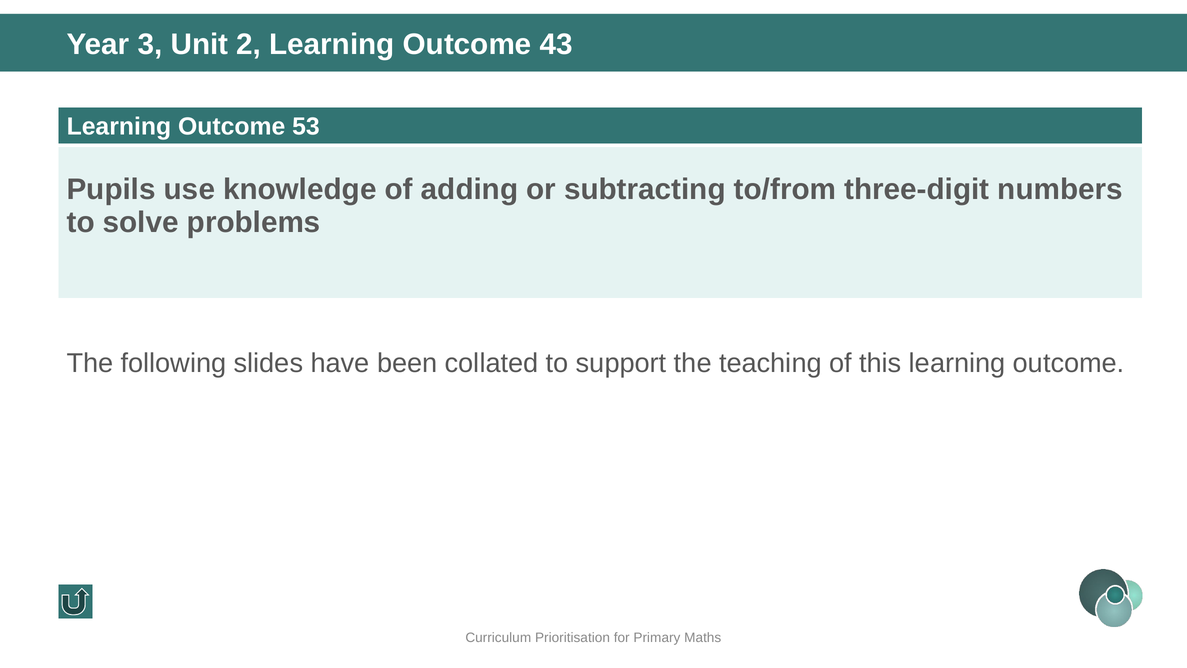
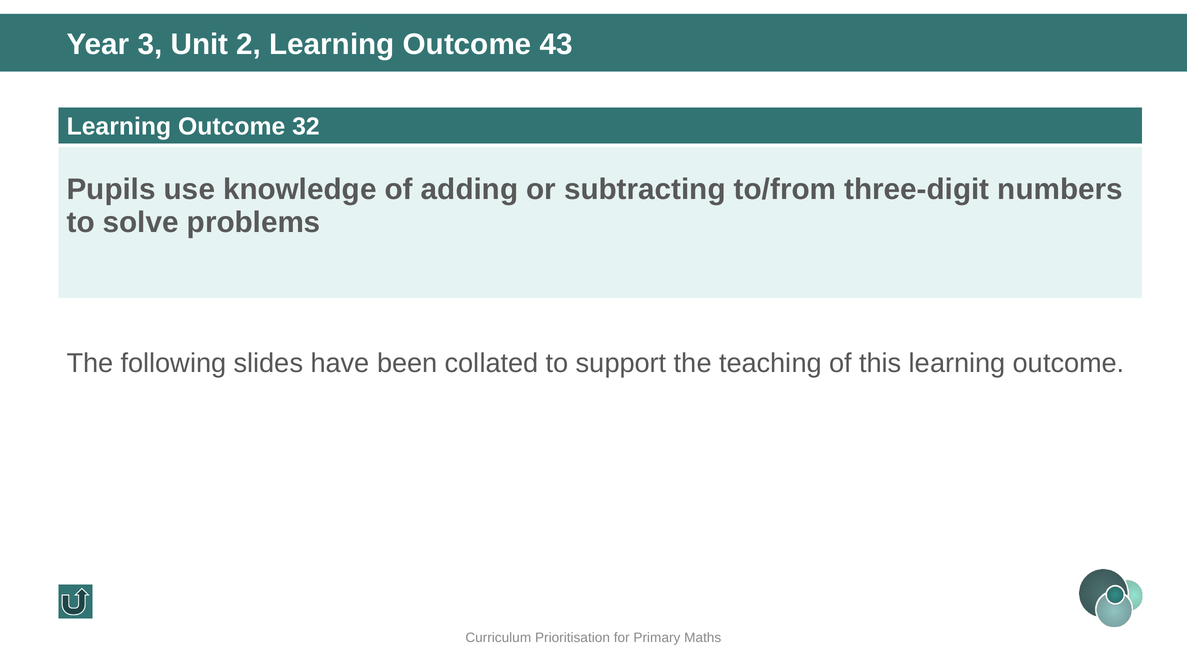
53: 53 -> 32 (306, 126)
